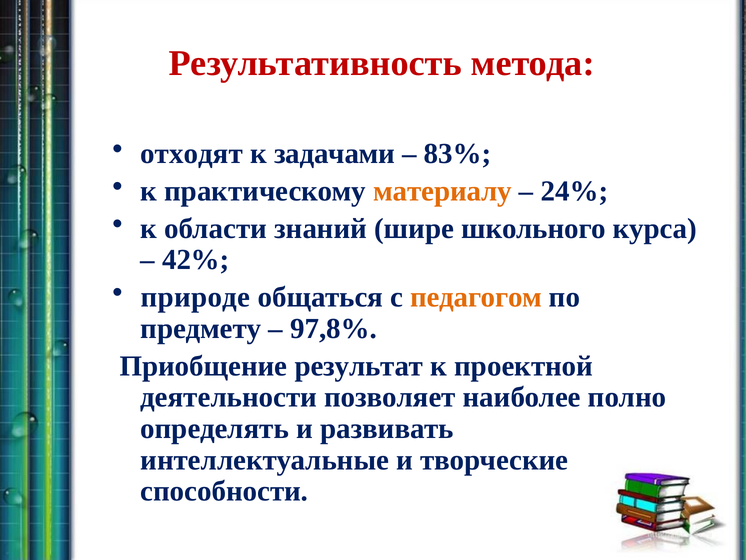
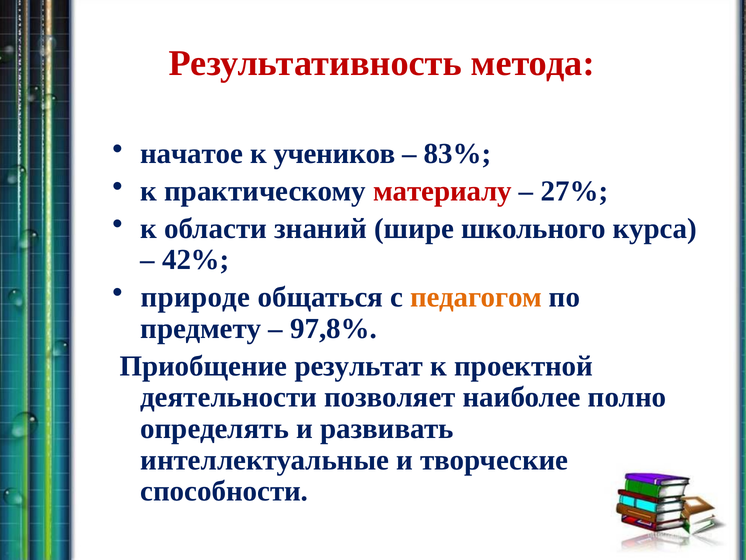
отходят: отходят -> начатое (192, 154)
задачами: задачами -> учеников (335, 154)
материалу colour: orange -> red (443, 191)
24%: 24% -> 27% (574, 191)
